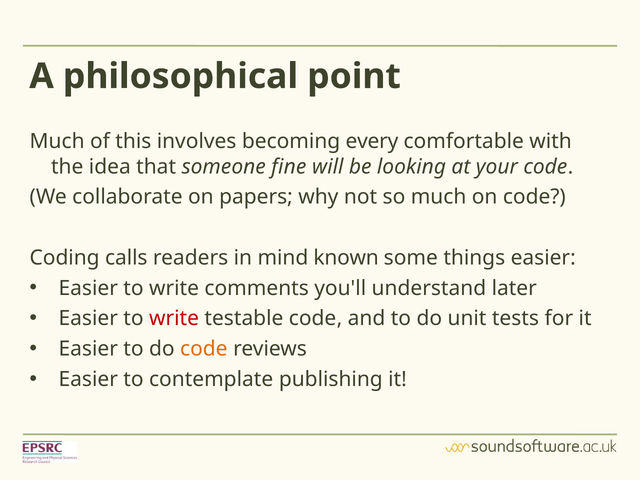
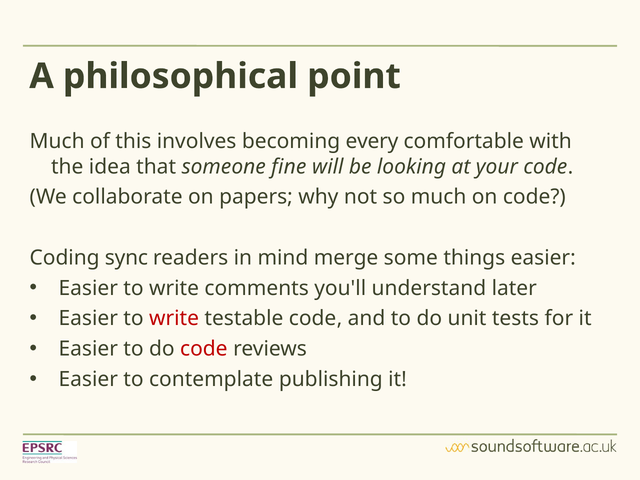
calls: calls -> sync (126, 258)
known: known -> merge (346, 258)
code colour: orange -> red (204, 349)
